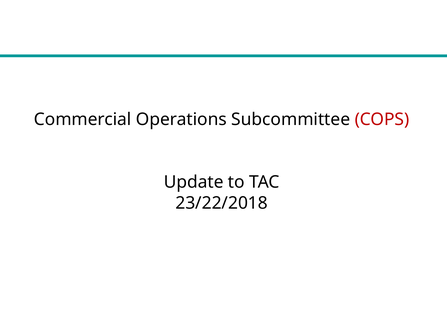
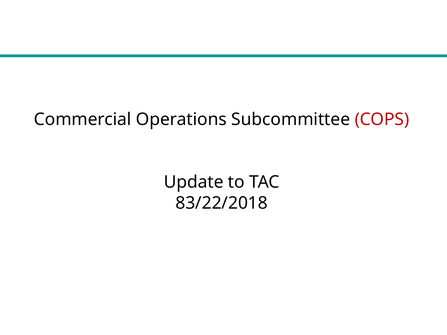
23/22/2018: 23/22/2018 -> 83/22/2018 (222, 203)
